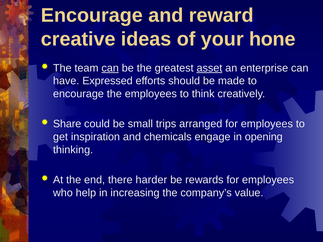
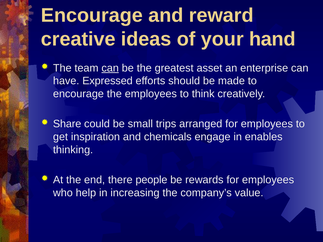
hone: hone -> hand (272, 39)
asset underline: present -> none (209, 68)
opening: opening -> enables (264, 137)
harder: harder -> people (151, 180)
